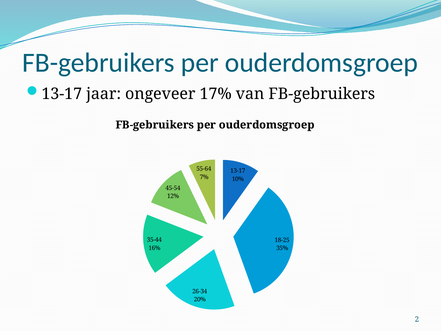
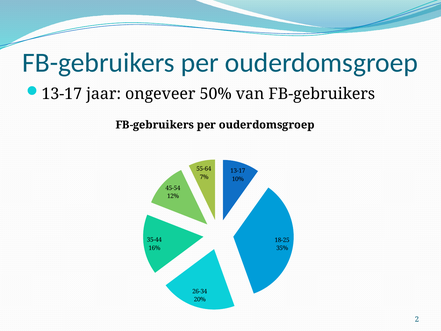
17%: 17% -> 50% (216, 94)
